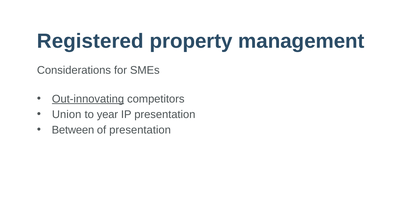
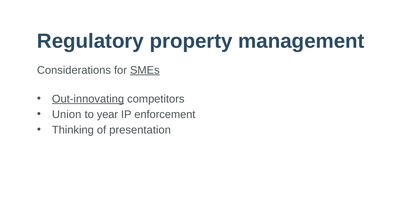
Registered: Registered -> Regulatory (90, 41)
SMEs underline: none -> present (145, 70)
IP presentation: presentation -> enforcement (165, 115)
Between: Between -> Thinking (73, 130)
